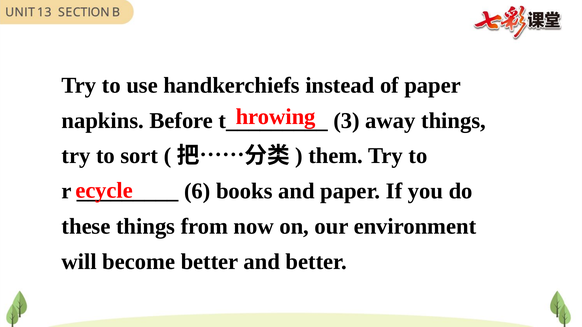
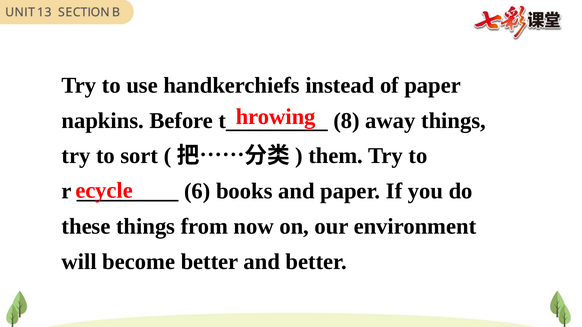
3: 3 -> 8 (347, 121)
